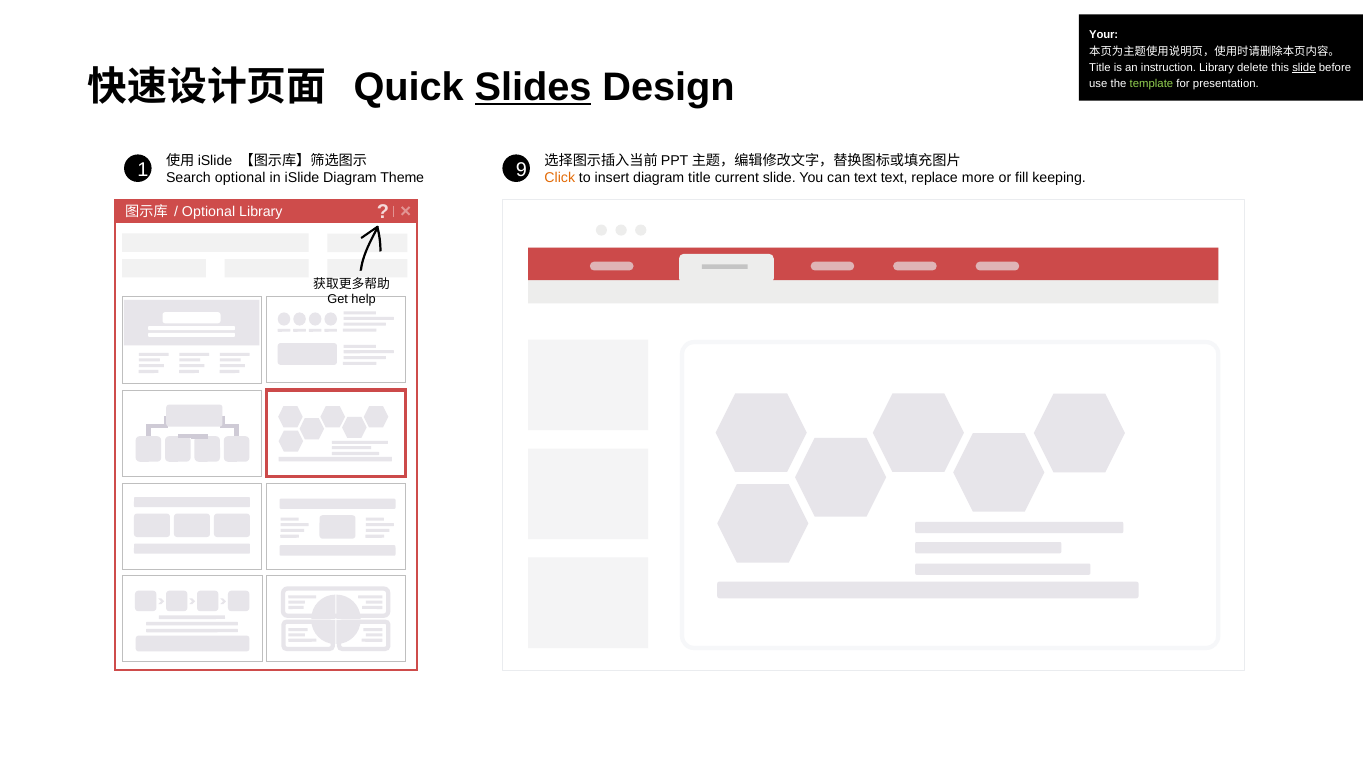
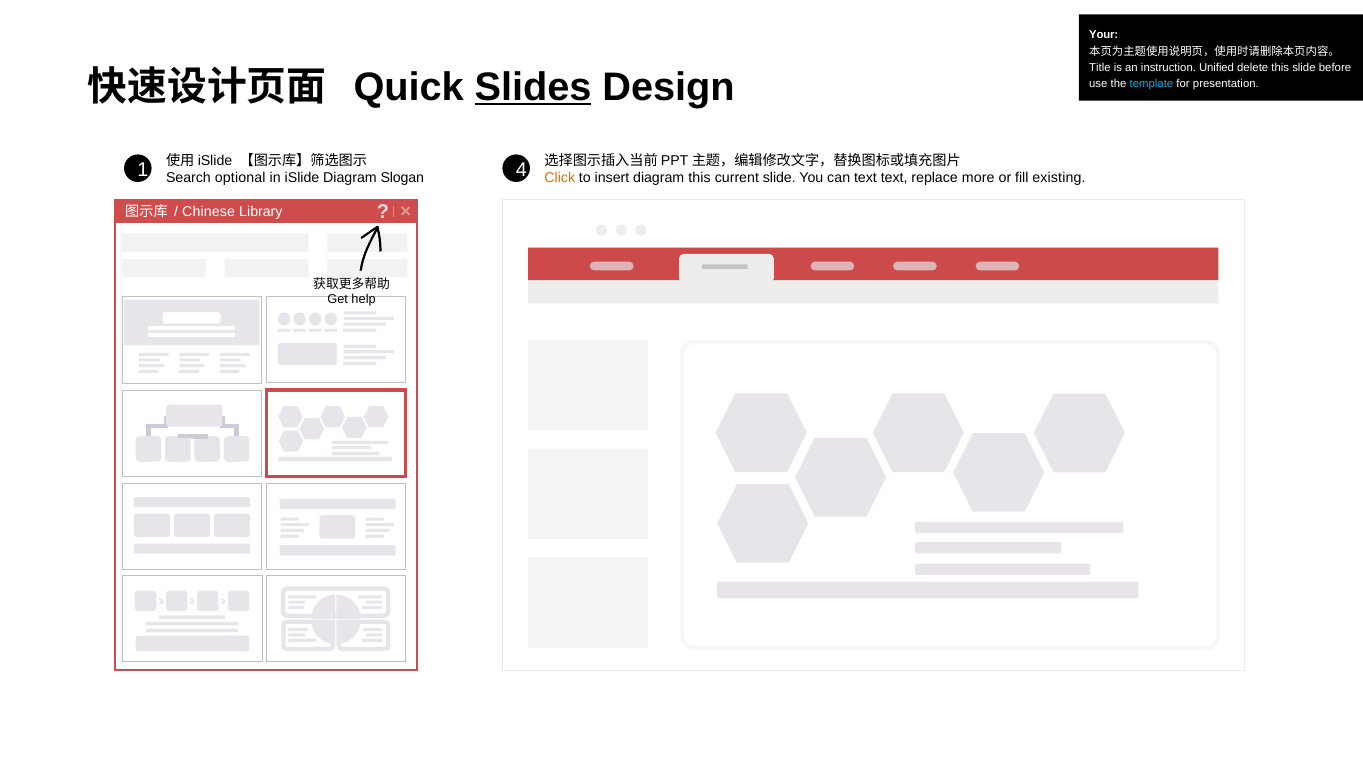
instruction Library: Library -> Unified (1217, 68)
slide underline: present -> none (1304, 68)
template colour: light green -> light blue (1151, 84)
9: 9 -> 4 (521, 169)
Theme: Theme -> Slogan (402, 178)
diagram title: title -> this (700, 178)
keeping: keeping -> existing (1059, 178)
Optional: Optional -> Chinese (209, 212)
